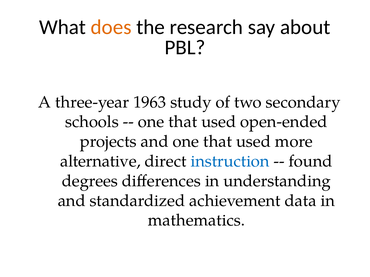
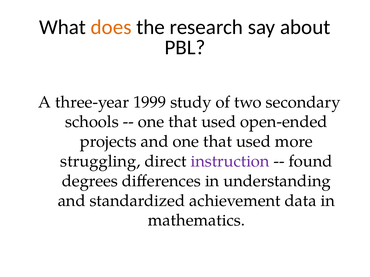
1963: 1963 -> 1999 (150, 102)
alternative: alternative -> struggling (100, 161)
instruction colour: blue -> purple (230, 161)
